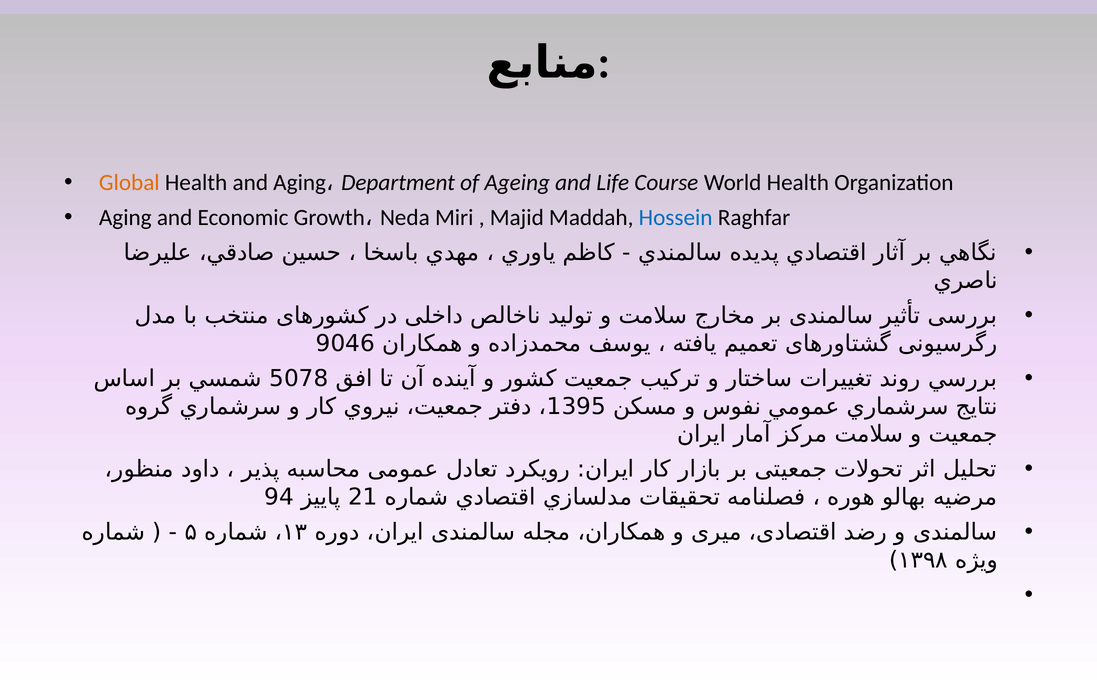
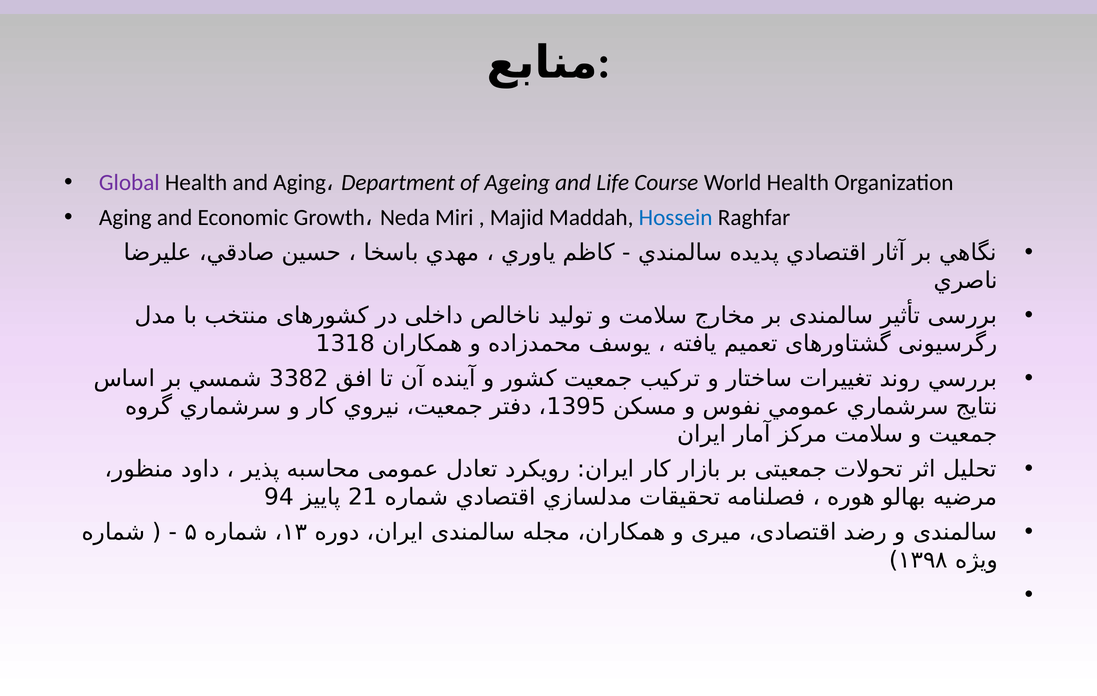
Global colour: orange -> purple (129, 183)
9046: 9046 -> 1318 (345, 344)
5078: 5078 -> 3382 (299, 379)
